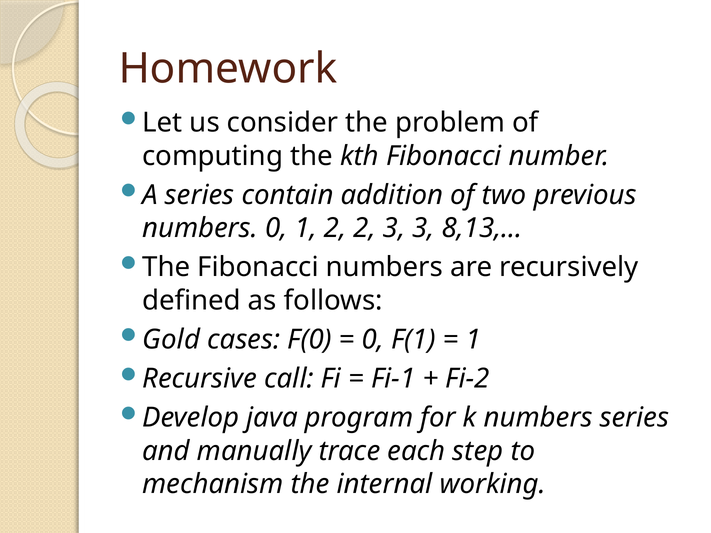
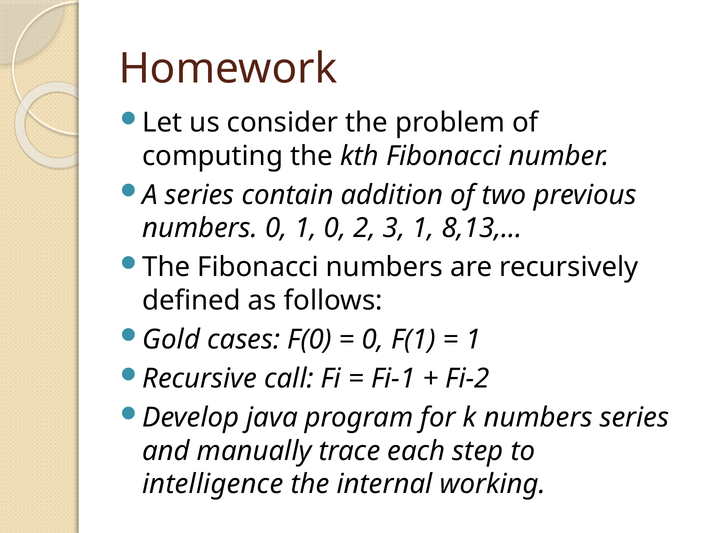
1 2: 2 -> 0 (335, 228)
3 3: 3 -> 1 (423, 228)
mechanism: mechanism -> intelligence (213, 484)
